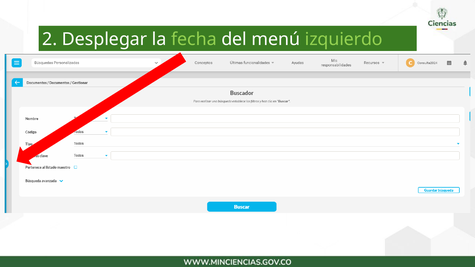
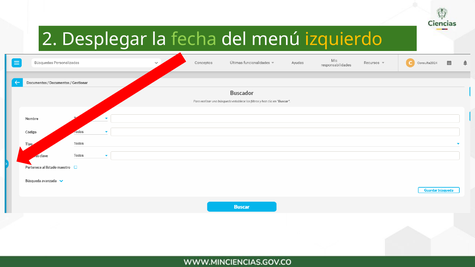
izquierdo colour: light green -> yellow (344, 39)
